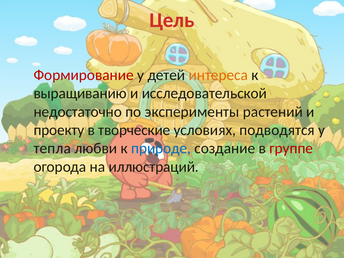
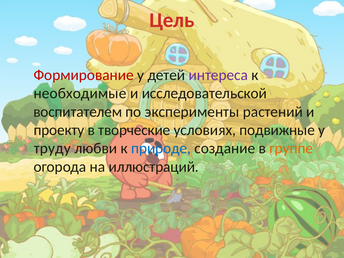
интереса colour: orange -> purple (218, 75)
выращиванию: выращиванию -> необходимые (80, 93)
недостаточно: недостаточно -> воспитателем (78, 112)
подводятся: подводятся -> подвижные (277, 130)
тепла: тепла -> труду (52, 148)
группе colour: red -> orange (291, 148)
